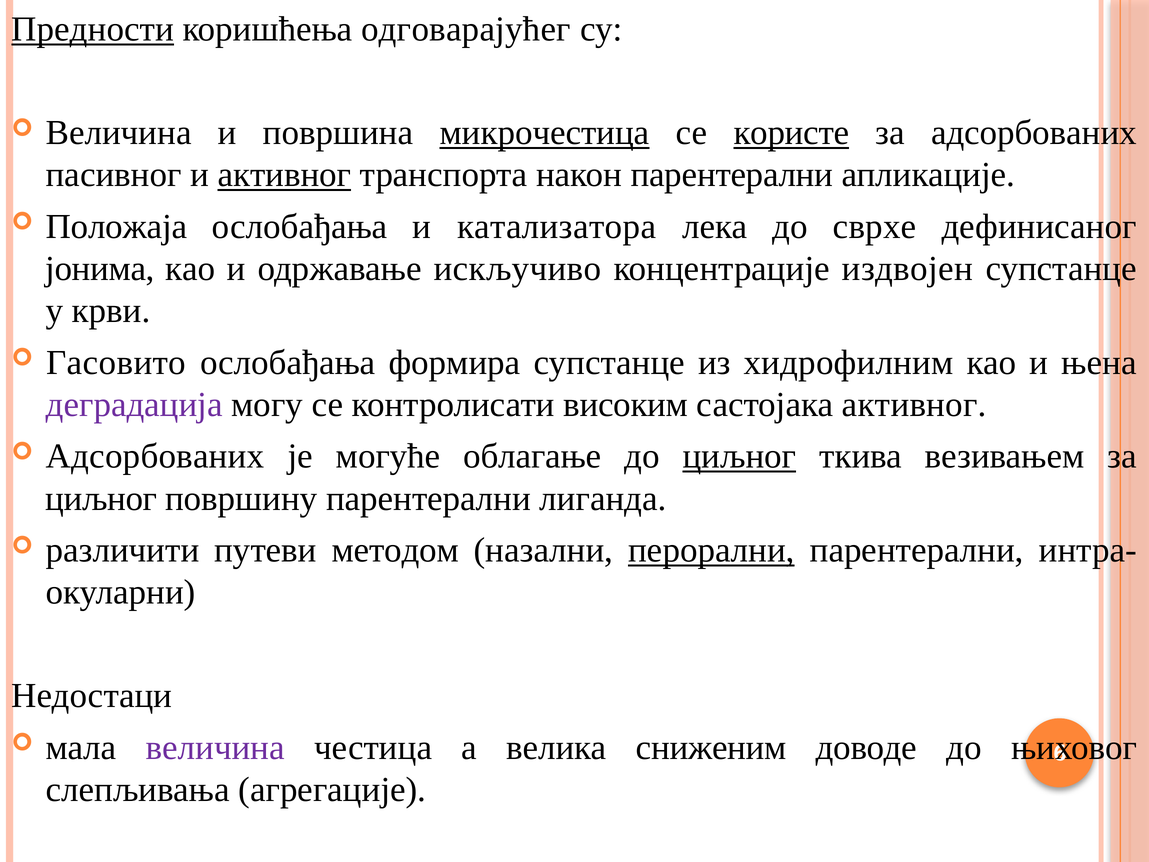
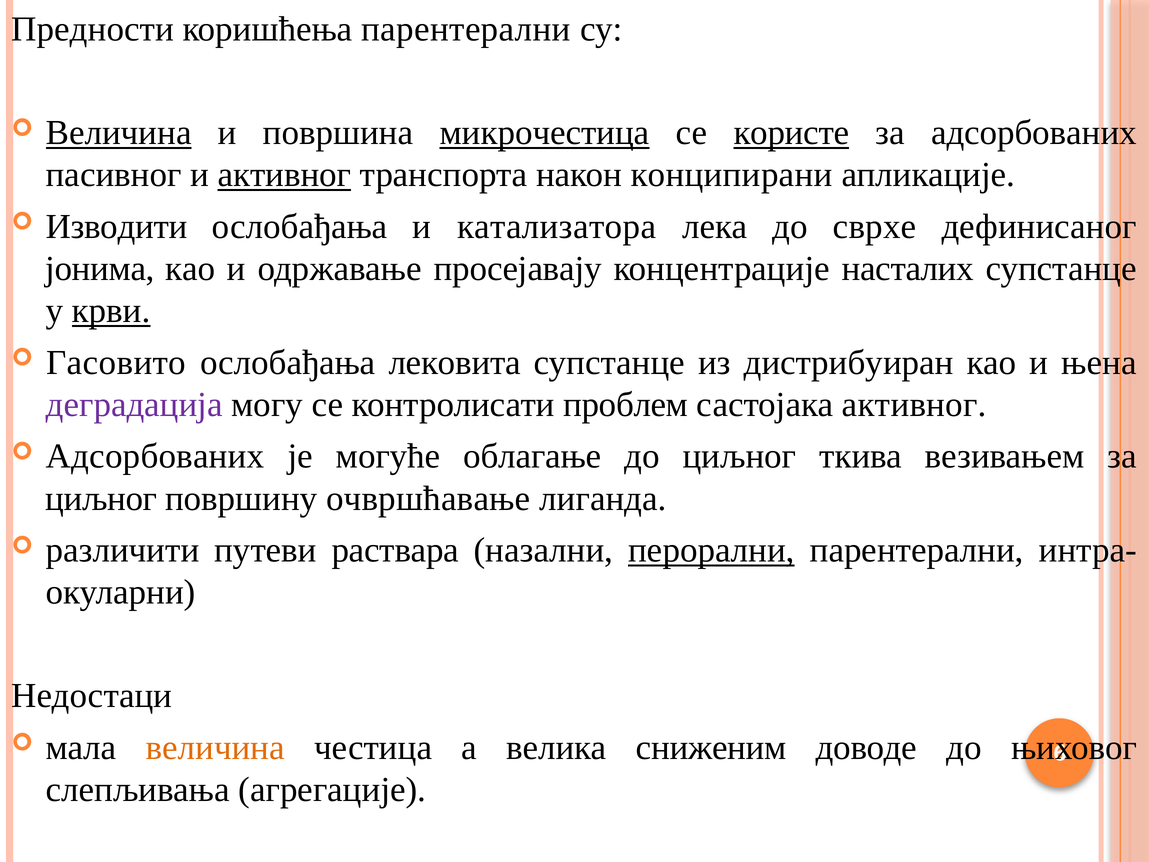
Предности underline: present -> none (93, 29)
коришћења одговарајућег: одговарајућег -> парентерални (466, 29)
Величина underline: none -> present (119, 133)
након парентерални: парентерални -> конципирани (732, 175)
Положаја: Положаја -> Изводити (116, 226)
искључиво: искључиво -> просејавају (518, 269)
издвојен: издвојен -> насталих (908, 269)
крви underline: none -> present (111, 311)
формира: формира -> лековита (455, 362)
хидрофилним: хидрофилним -> дистрибуиран (849, 362)
високим: високим -> проблем (626, 405)
циљног underline: present -> none (739, 456)
површину парентерални: парентерални -> очвршћавање (428, 498)
методом: методом -> раствара (395, 550)
величина colour: purple -> orange (215, 747)
